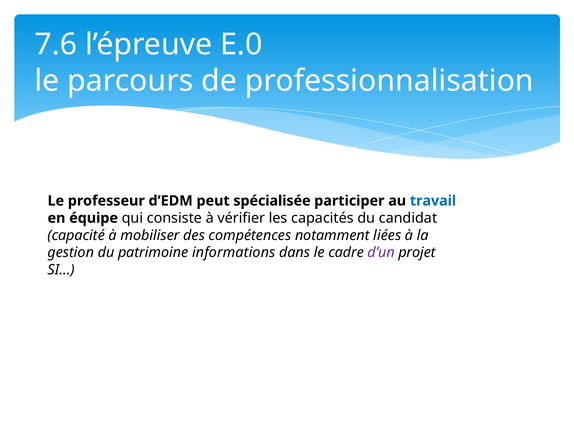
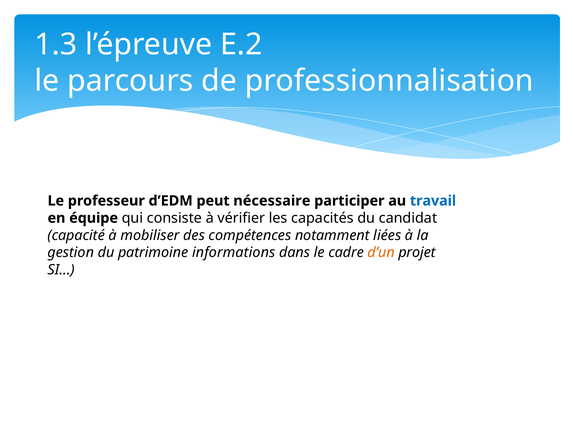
7.6: 7.6 -> 1.3 (56, 44)
E.0: E.0 -> E.2 (241, 44)
spécialisée: spécialisée -> nécessaire (272, 201)
d’un colour: purple -> orange (381, 252)
